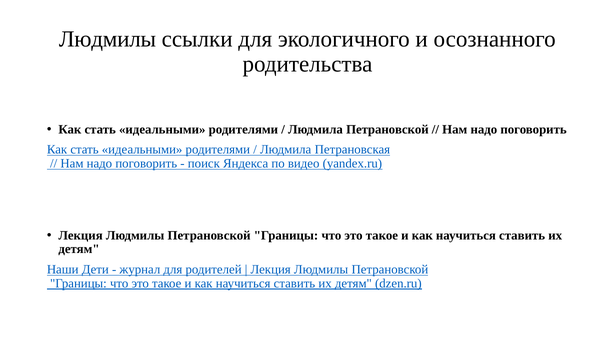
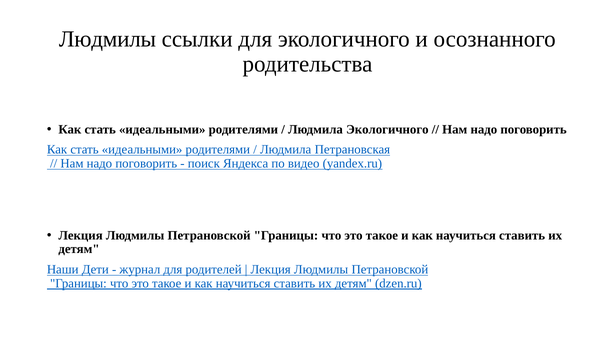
Людмила Петрановской: Петрановской -> Экологичного (387, 129)
